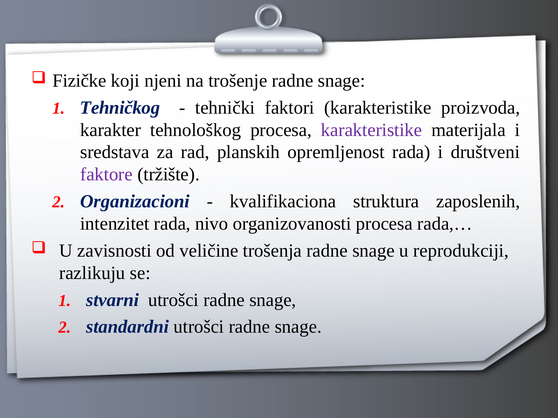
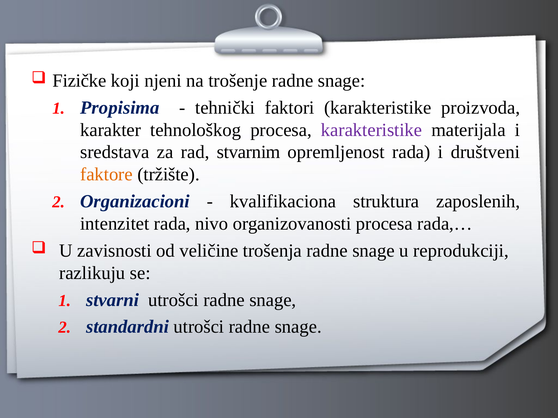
Tehničkog: Tehničkog -> Propisima (120, 108)
planskih: planskih -> stvarnim (249, 152)
faktore colour: purple -> orange (106, 175)
